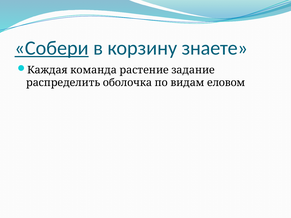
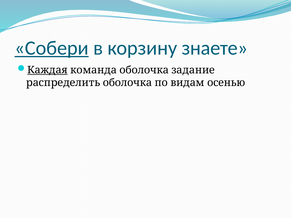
Каждая underline: none -> present (48, 70)
команда растение: растение -> оболочка (144, 70)
еловом: еловом -> осенью (226, 83)
